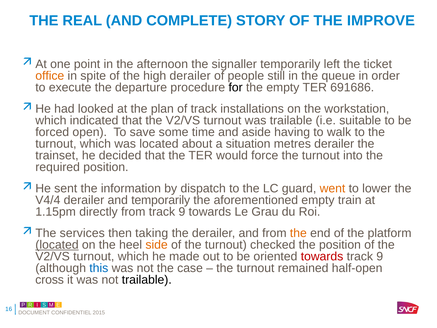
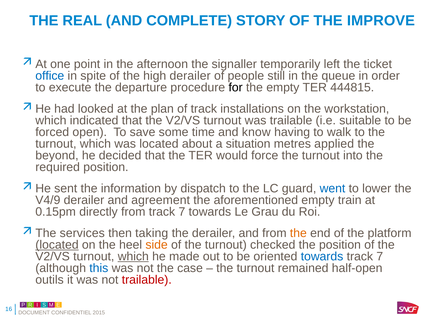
office colour: orange -> blue (50, 76)
691686: 691686 -> 444815 (352, 87)
aside: aside -> know (256, 132)
metres derailer: derailer -> applied (334, 144)
trainset: trainset -> beyond (57, 155)
went colour: orange -> blue (333, 188)
V4/4: V4/4 -> V4/9 (48, 200)
and temporarily: temporarily -> agreement (161, 200)
1.15pm: 1.15pm -> 0.15pm (56, 212)
from track 9: 9 -> 7 (182, 212)
which underline: none -> present (133, 256)
towards colour: red -> blue (322, 256)
9: 9 -> 7 (380, 256)
cross: cross -> outils (50, 280)
trailable colour: black -> red (147, 280)
